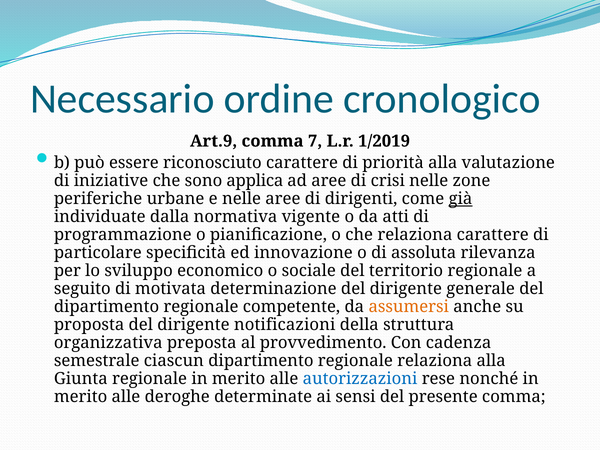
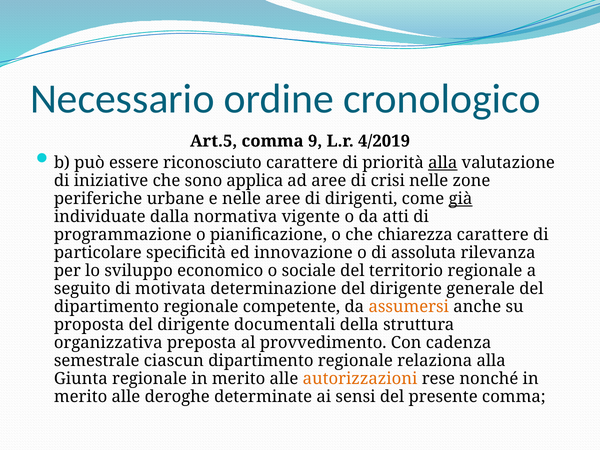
Art.9: Art.9 -> Art.5 (214, 141)
7: 7 -> 9 (315, 141)
1/2019: 1/2019 -> 4/2019 (384, 141)
alla underline: none -> present (443, 163)
che relaziona: relaziona -> chiarezza (415, 235)
notificazioni: notificazioni -> documentali (285, 325)
autorizzazioni colour: blue -> orange (360, 379)
